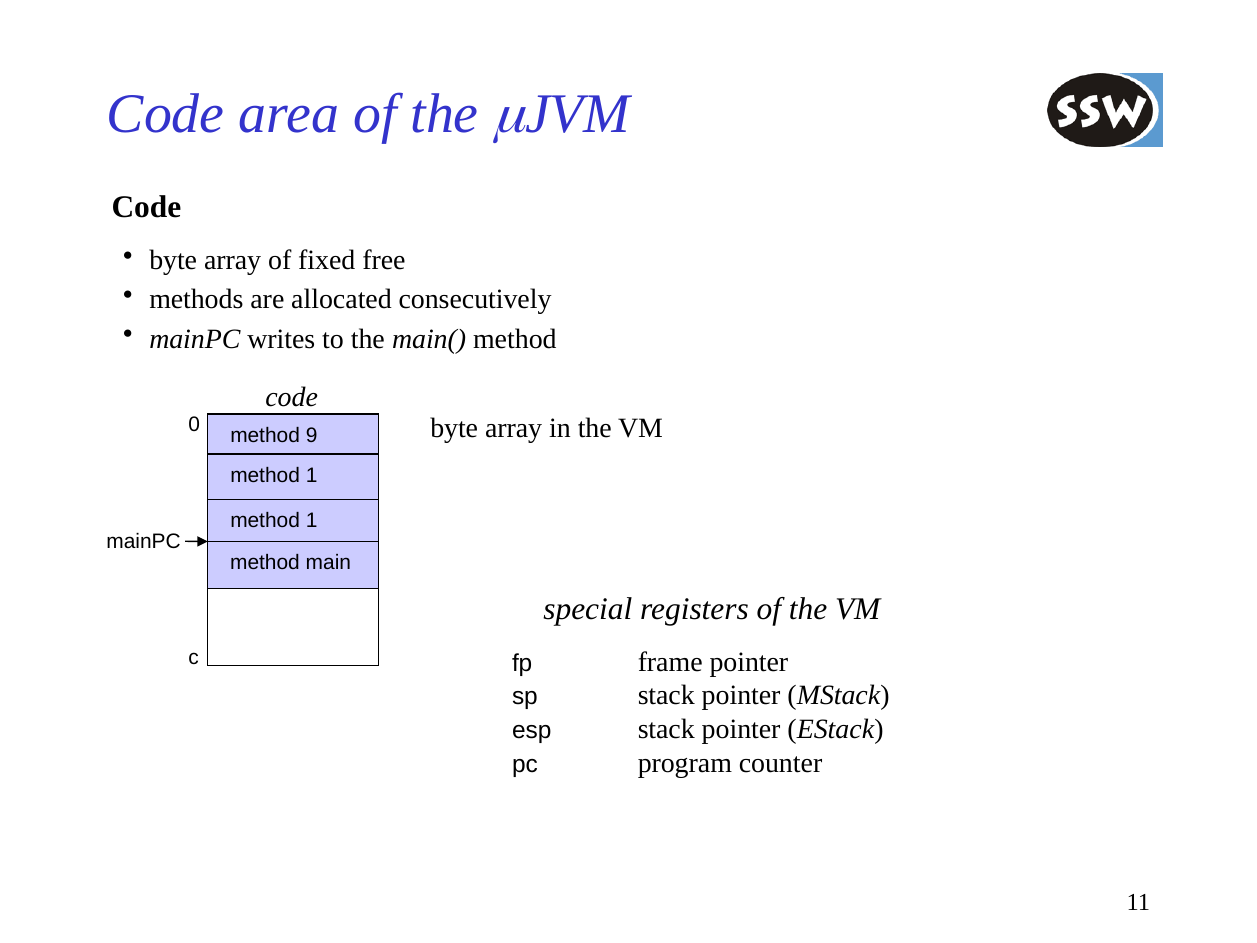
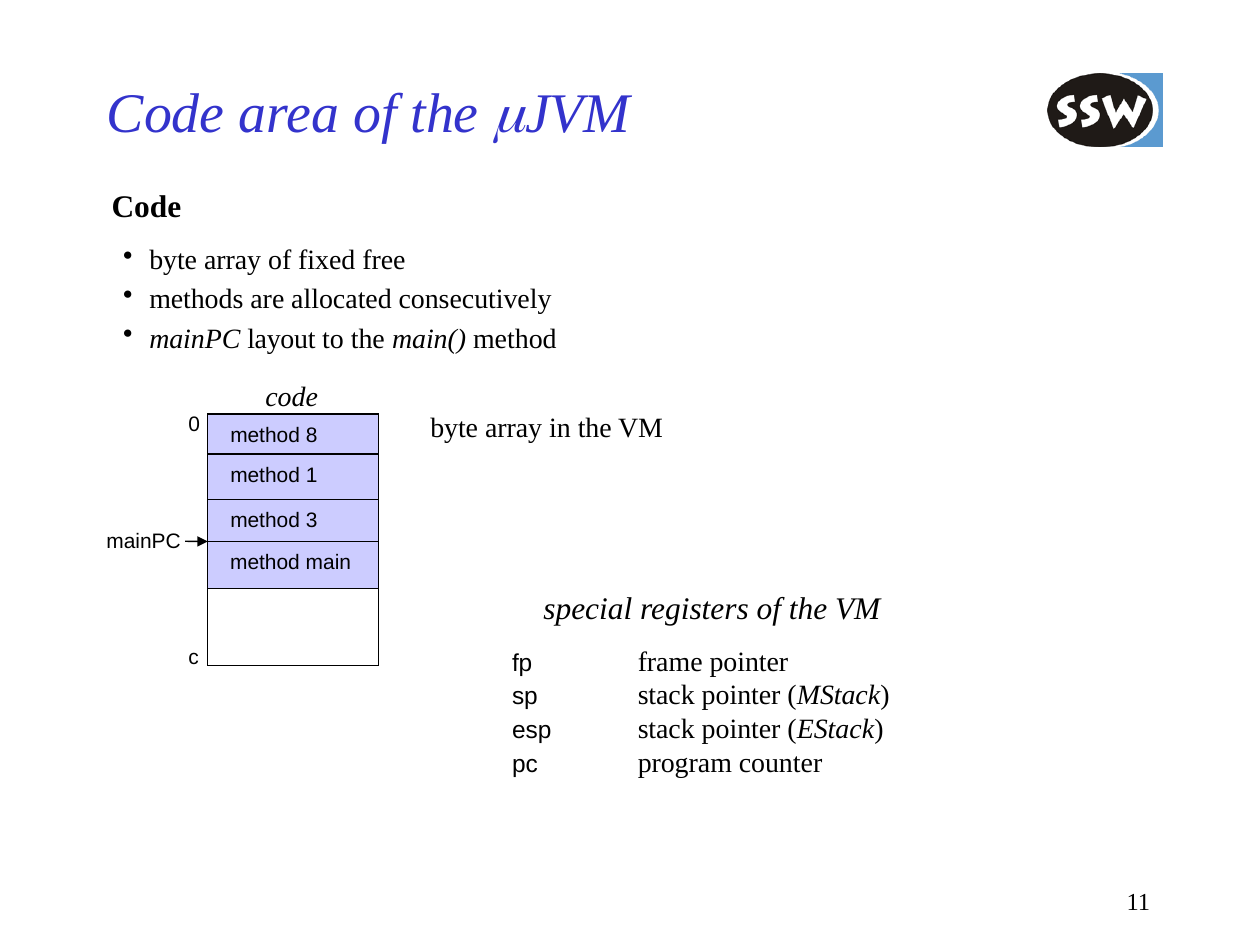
writes: writes -> layout (281, 339)
9: 9 -> 8 (312, 435)
1: 1 -> 3 (312, 521)
